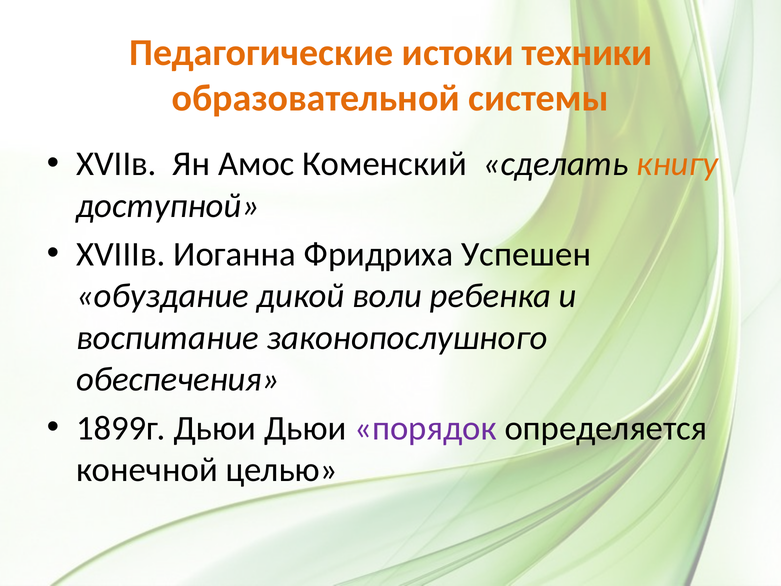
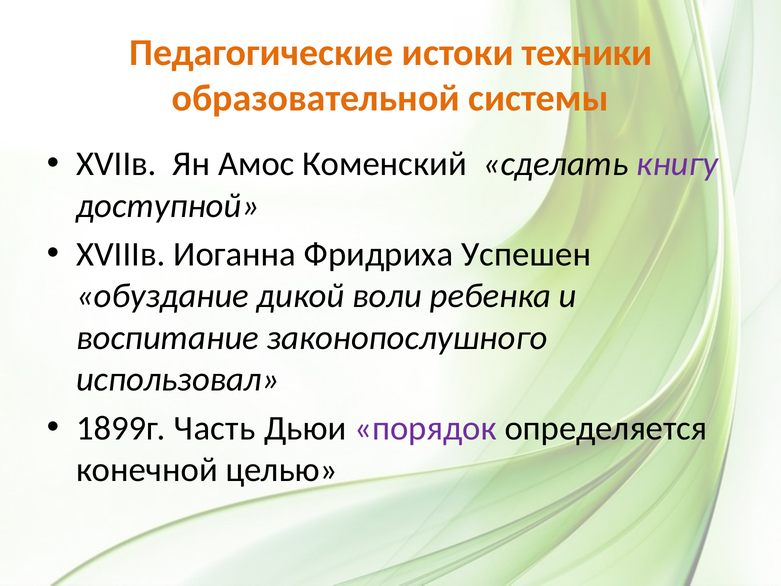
книгу colour: orange -> purple (677, 164)
обеспечения: обеспечения -> использовал (178, 379)
1899г Дьюи: Дьюи -> Часть (215, 428)
